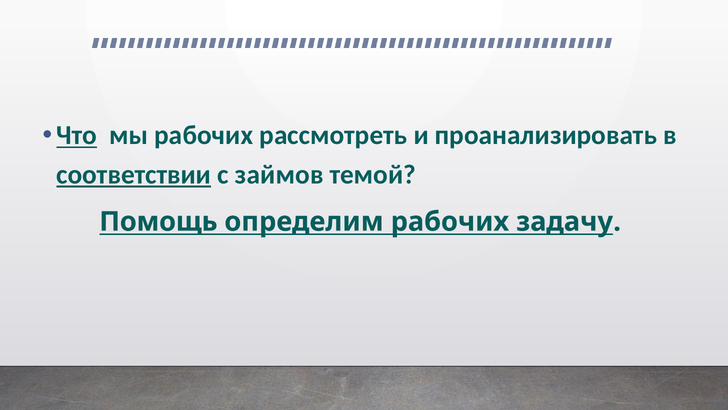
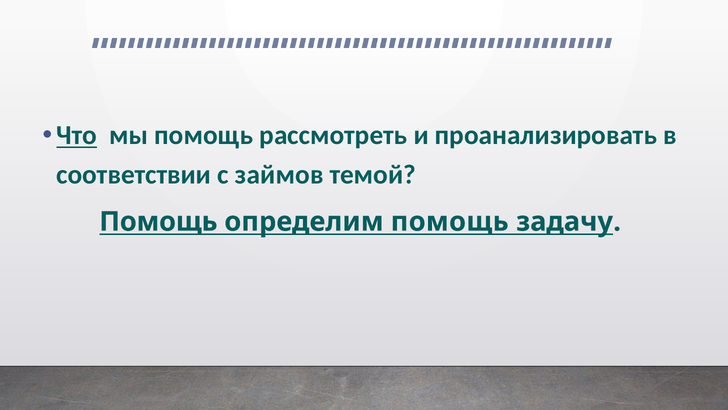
мы рабочих: рабочих -> помощь (204, 135)
соответствии underline: present -> none (134, 175)
определим рабочих: рабочих -> помощь (450, 221)
